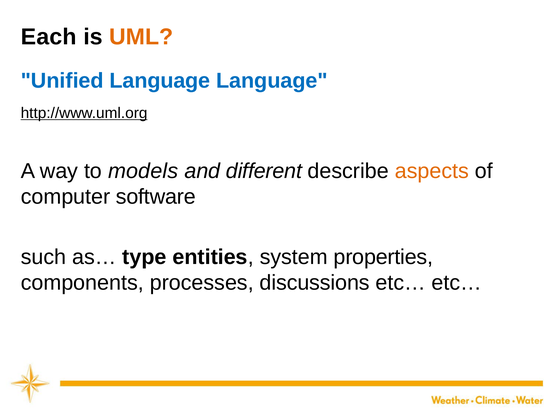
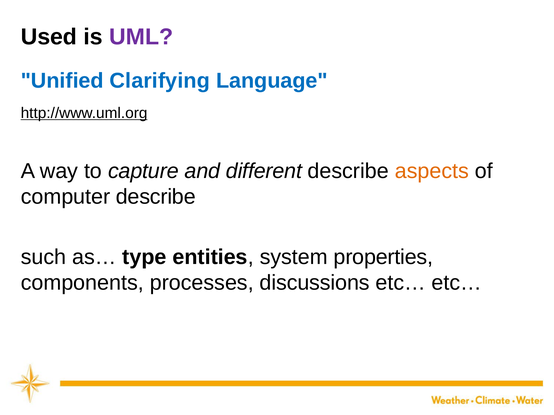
Each: Each -> Used (49, 37)
UML colour: orange -> purple (141, 37)
Unified Language: Language -> Clarifying (160, 81)
models: models -> capture (143, 171)
computer software: software -> describe (156, 197)
